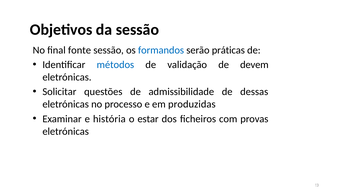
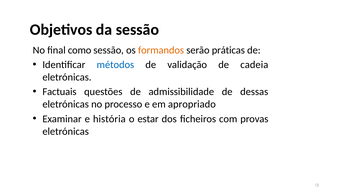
fonte: fonte -> como (80, 50)
formandos colour: blue -> orange (161, 50)
devem: devem -> cadeia (254, 65)
Solicitar: Solicitar -> Factuais (59, 92)
produzidas: produzidas -> apropriado (192, 104)
